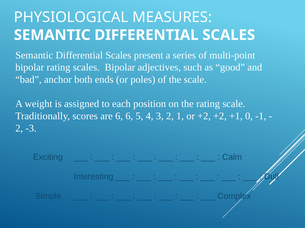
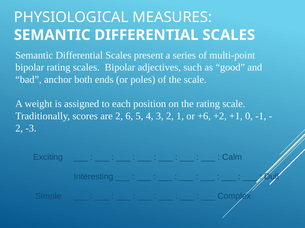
are 6: 6 -> 2 (119, 116)
or +2: +2 -> +6 (204, 116)
